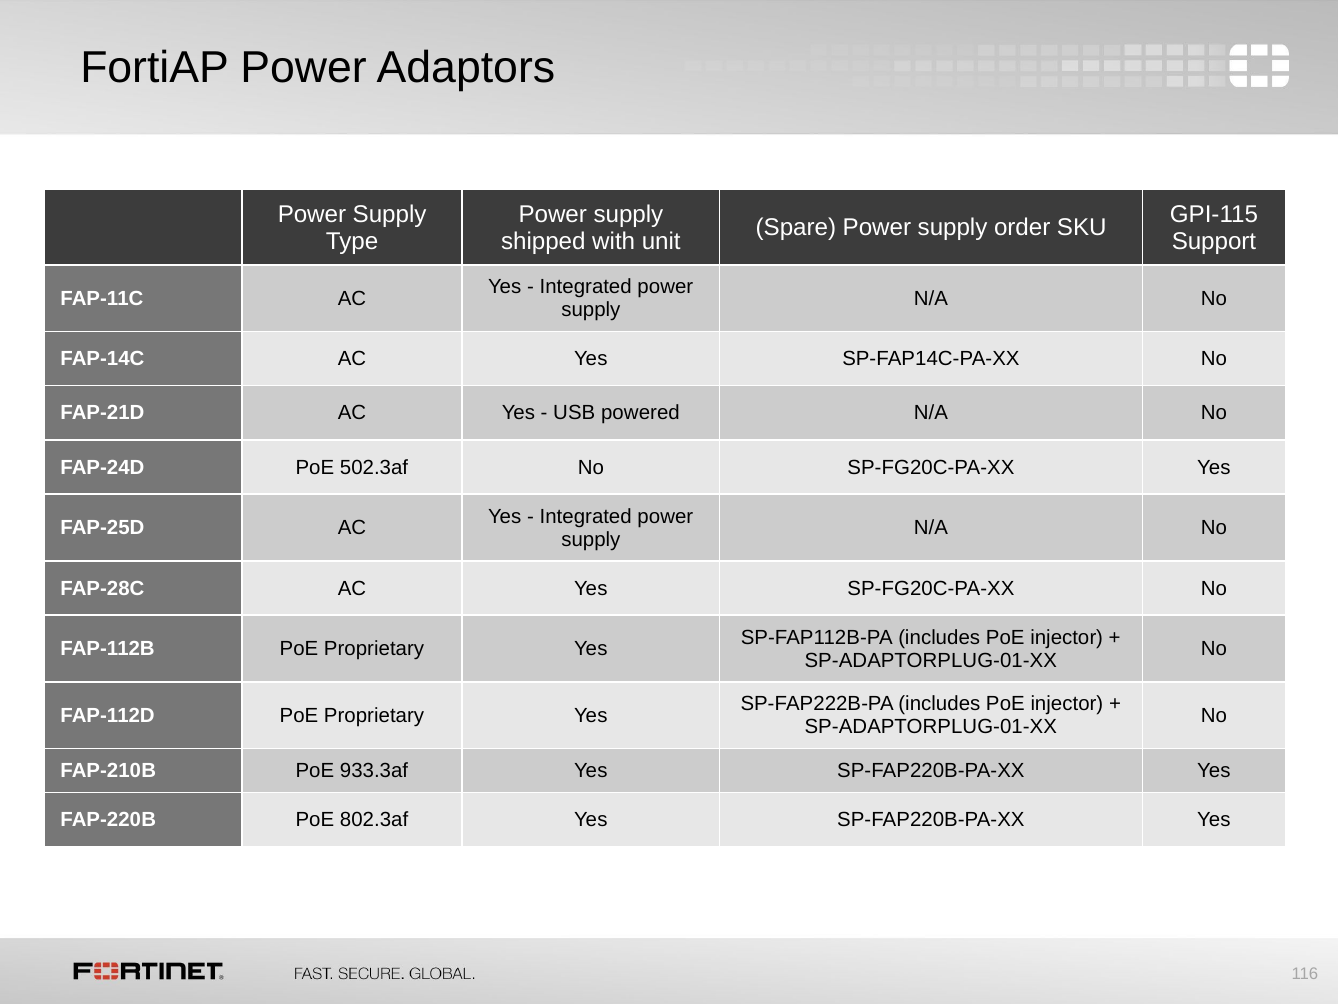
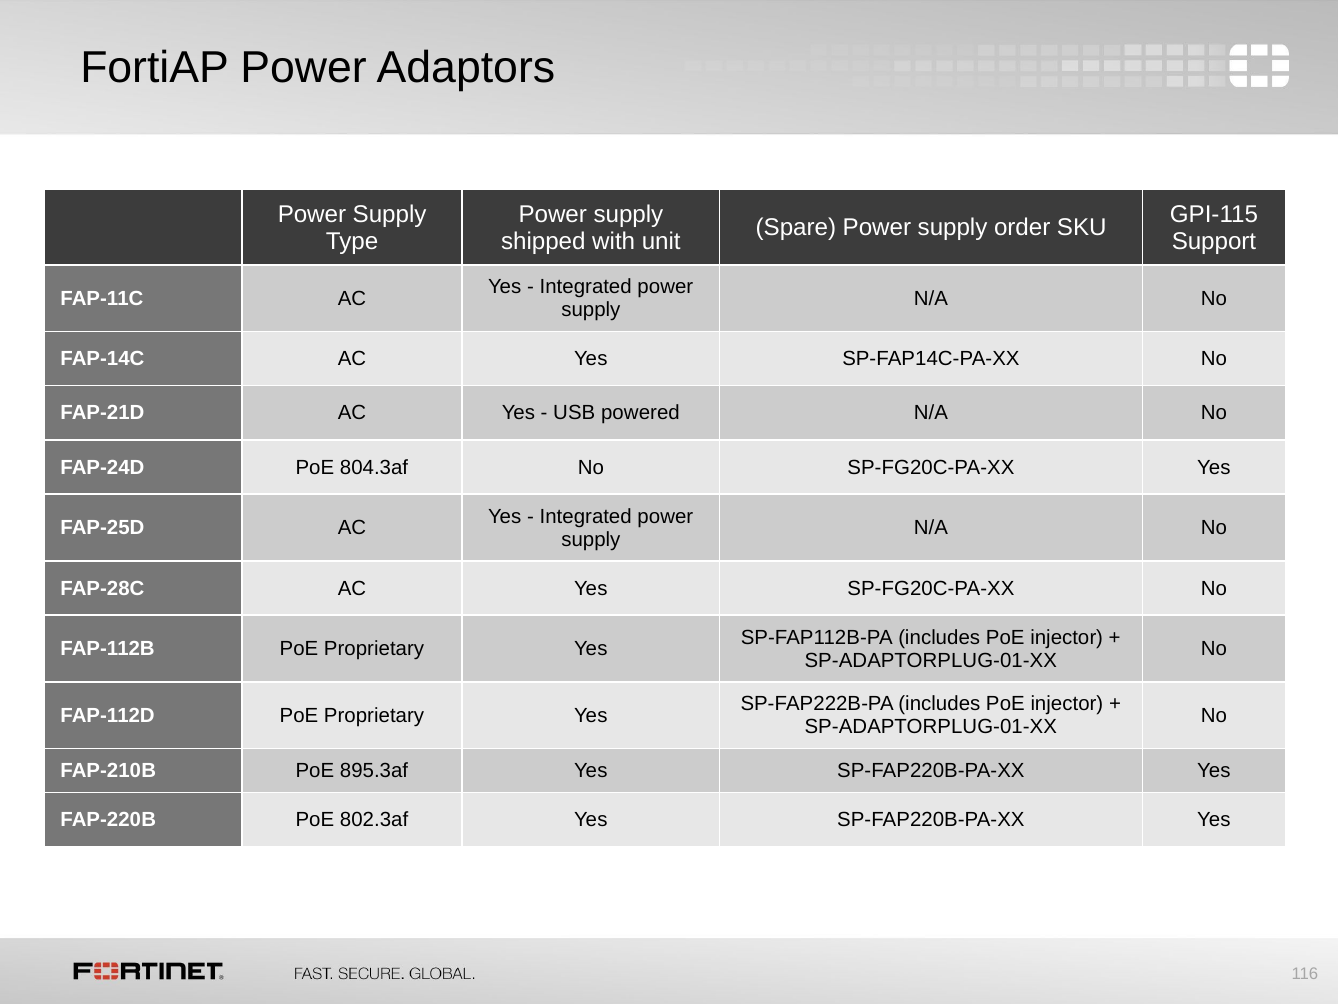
502.3af: 502.3af -> 804.3af (374, 467)
933.3af: 933.3af -> 895.3af (374, 770)
